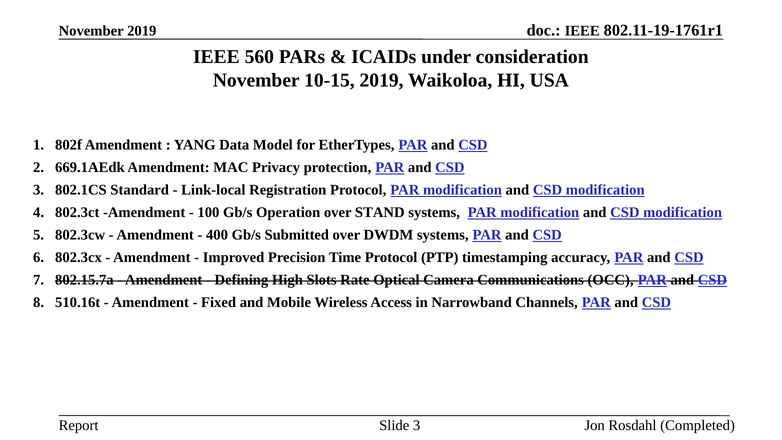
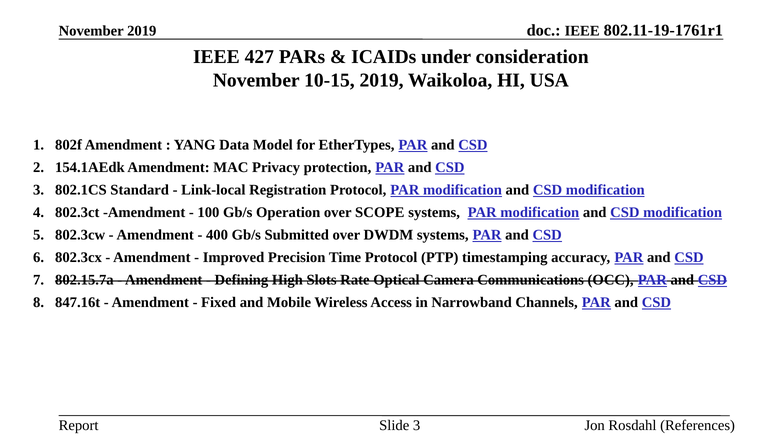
560: 560 -> 427 (259, 57)
669.1AEdk: 669.1AEdk -> 154.1AEdk (90, 167)
STAND: STAND -> SCOPE (380, 212)
510.16t: 510.16t -> 847.16t (78, 302)
Completed: Completed -> References (698, 425)
